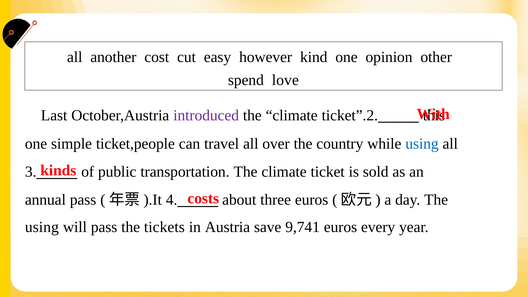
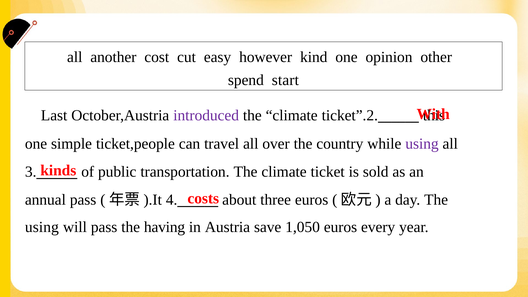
love: love -> start (285, 80)
using colour: blue -> purple (422, 144)
tickets: tickets -> having (165, 227)
9,741: 9,741 -> 1,050 (303, 227)
